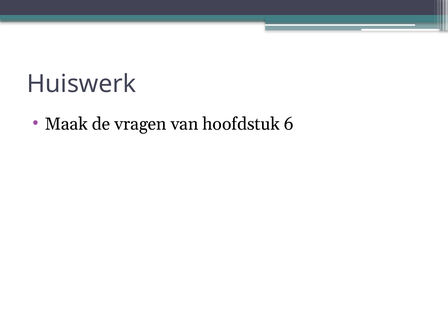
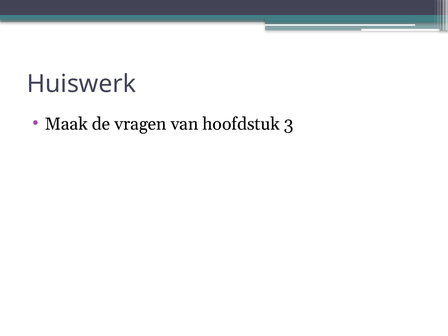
6: 6 -> 3 (289, 124)
